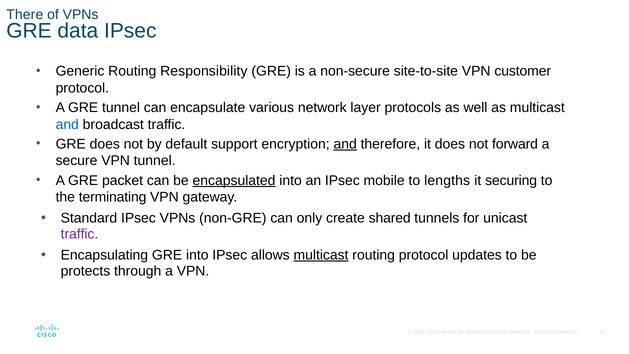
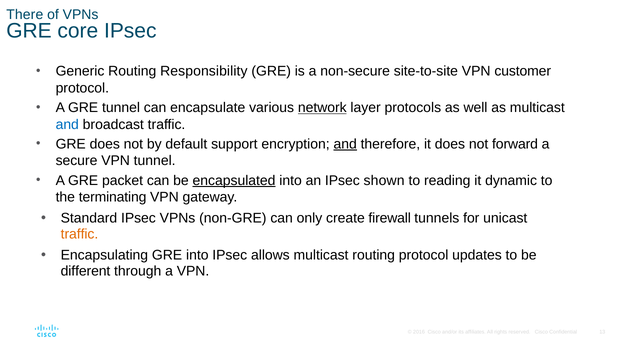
data: data -> core (78, 31)
network underline: none -> present (322, 108)
mobile: mobile -> shown (384, 180)
lengths: lengths -> reading (447, 180)
securing: securing -> dynamic (511, 180)
shared: shared -> firewall (390, 218)
traffic colour: purple -> orange (79, 234)
multicast underline: present -> none (321, 255)
protects: protects -> different (86, 271)
